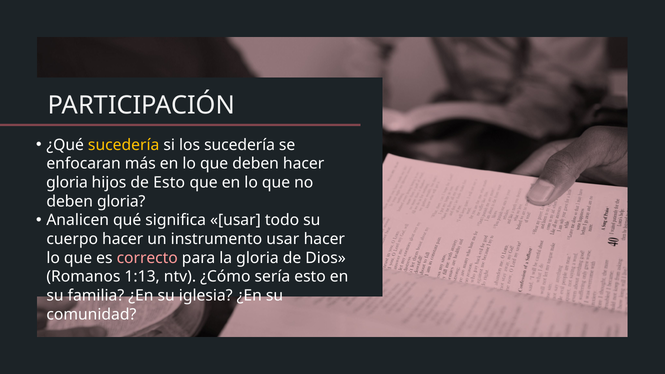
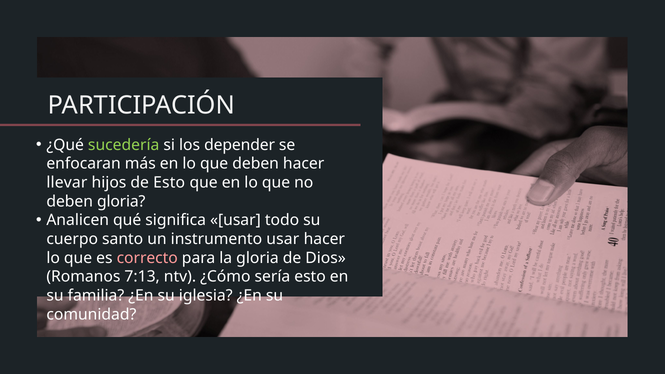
sucedería colour: yellow -> light green (124, 145)
los sucedería: sucedería -> depender (240, 145)
gloria: gloria -> llevar (67, 183)
cuerpo hacer: hacer -> santo (123, 239)
1:13: 1:13 -> 7:13 (142, 277)
